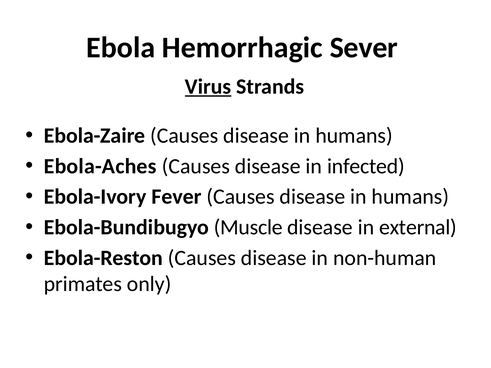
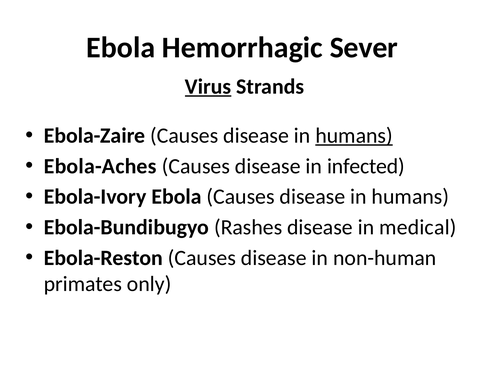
humans underline: none -> present (354, 136)
Ebola-Ivory Fever: Fever -> Ebola (176, 197)
Muscle: Muscle -> Rashes (248, 227)
external: external -> medical (418, 227)
